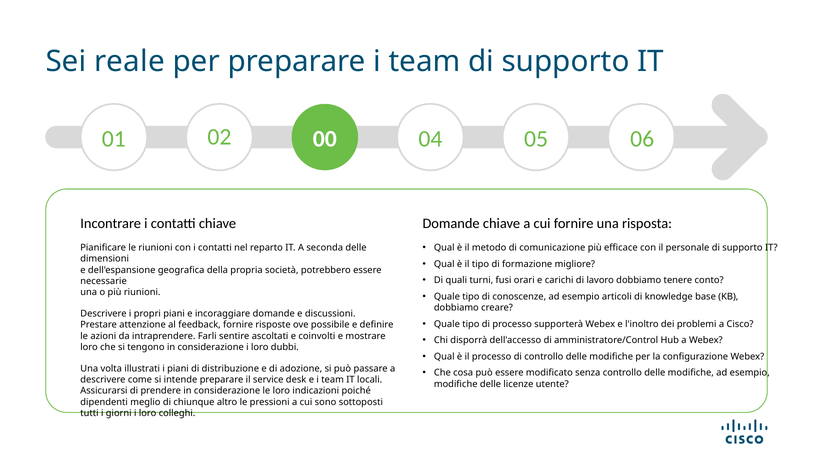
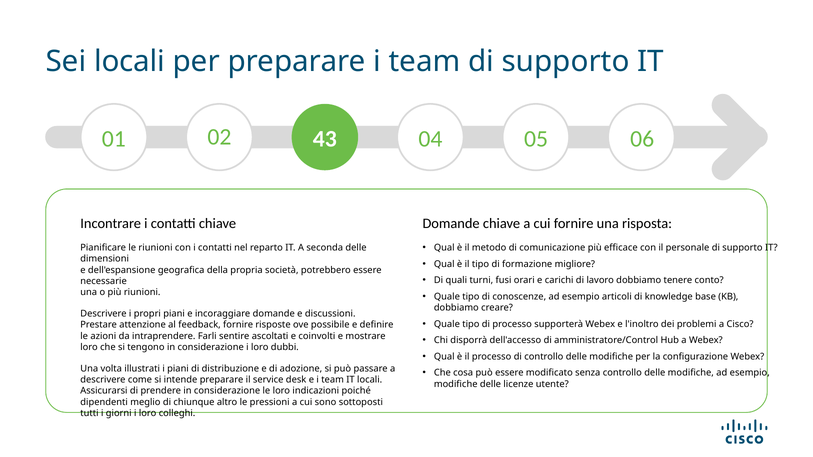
Sei reale: reale -> locali (130, 62)
00: 00 -> 43 (325, 139)
